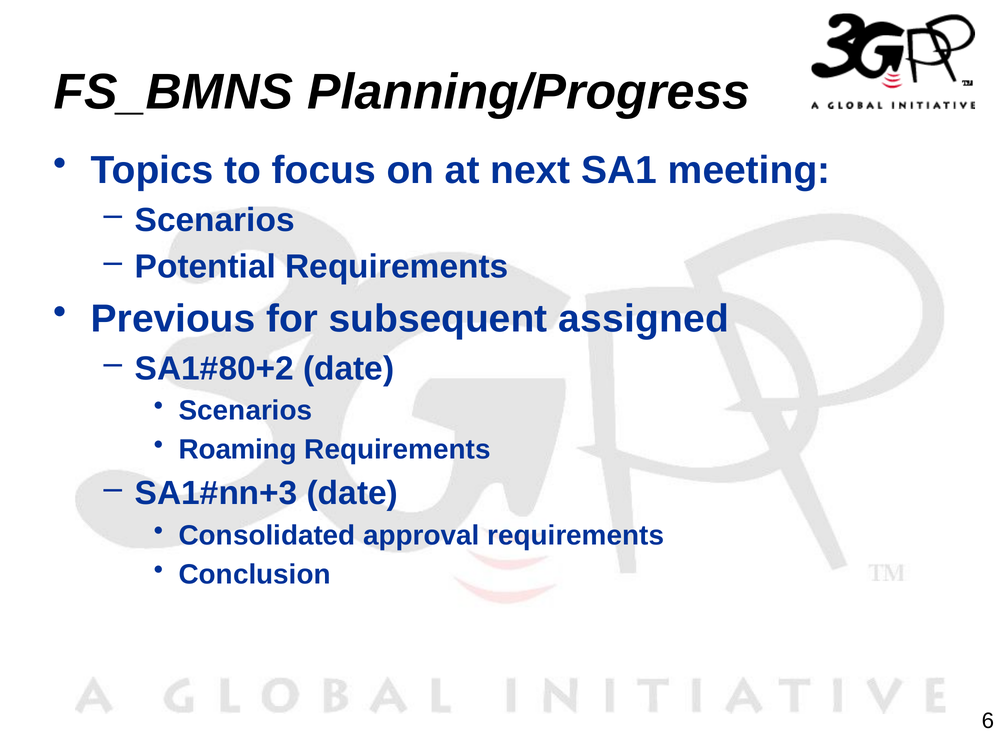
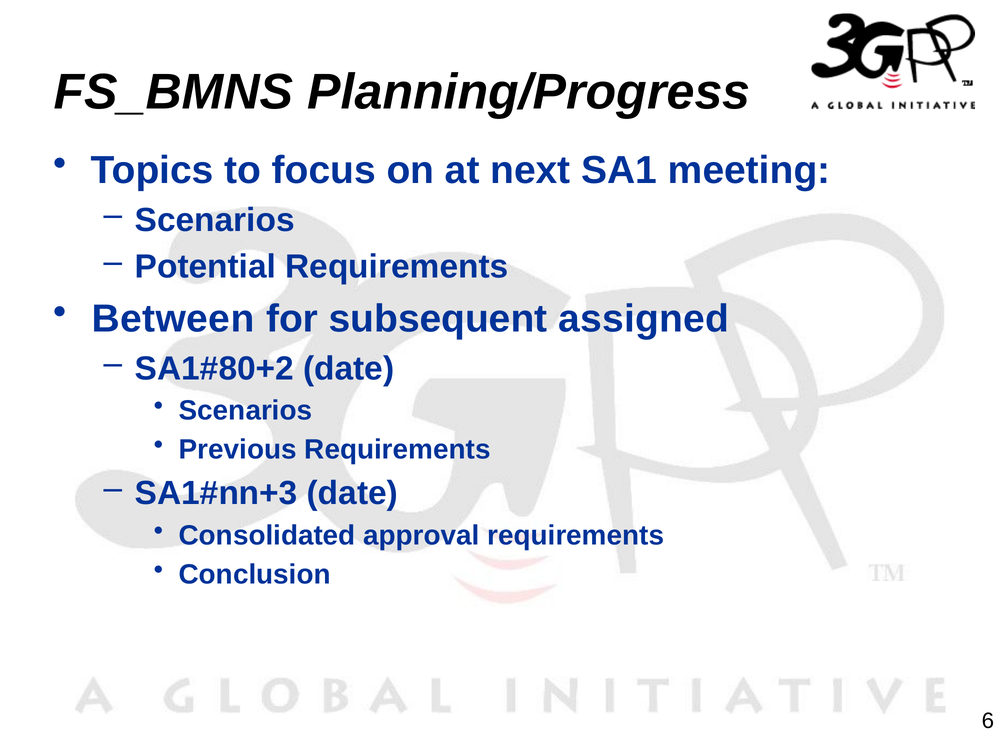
Previous: Previous -> Between (173, 319)
Roaming: Roaming -> Previous (238, 450)
